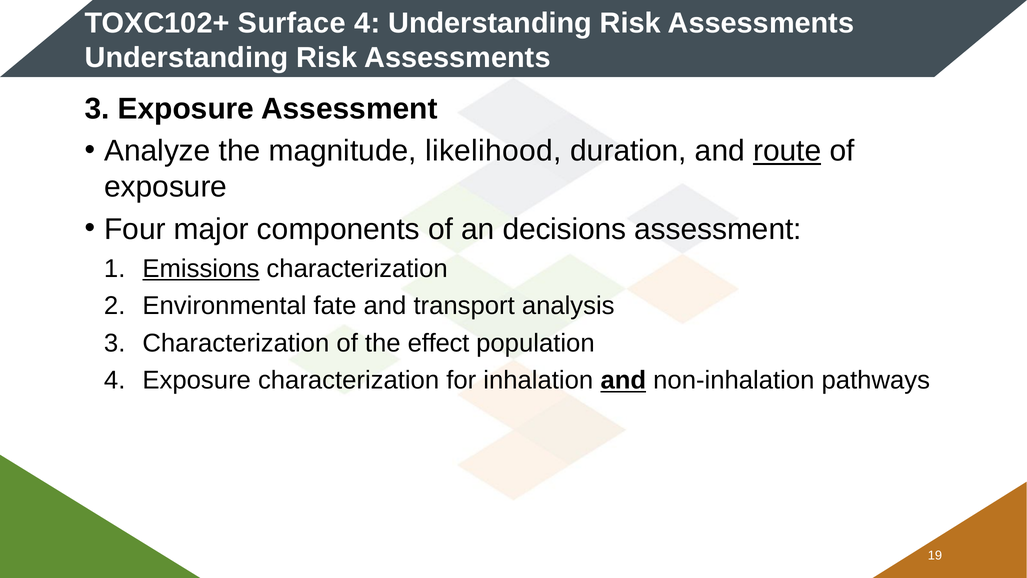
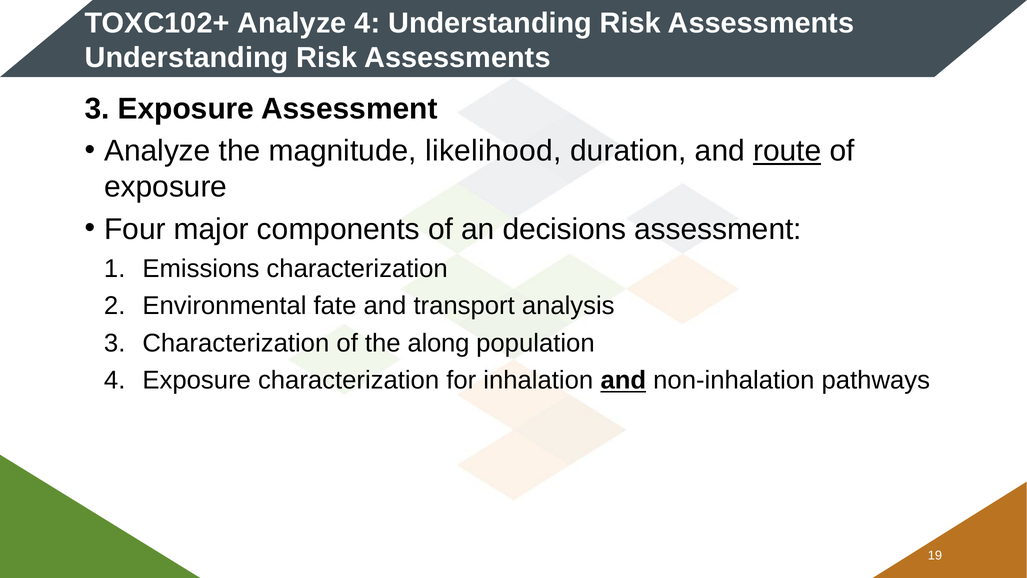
TOXC102+ Surface: Surface -> Analyze (292, 23)
Emissions underline: present -> none (201, 269)
effect: effect -> along (439, 343)
